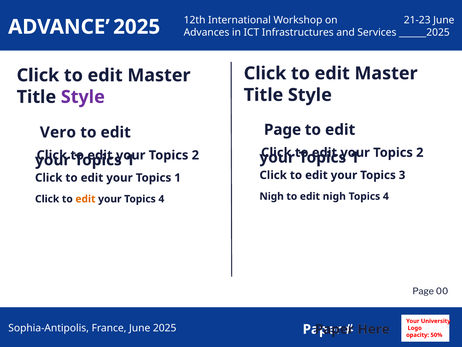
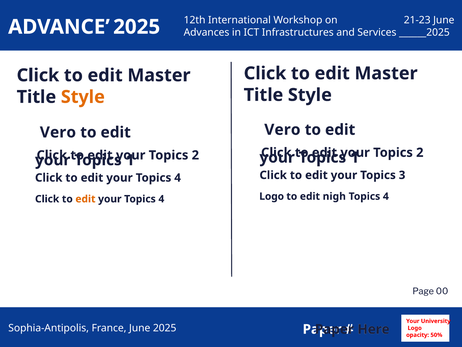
Style colour: purple -> orange (83, 97)
Page: Page -> Vero (282, 130)
1: 1 -> 4 (178, 178)
Nigh: Nigh -> Logo (272, 196)
